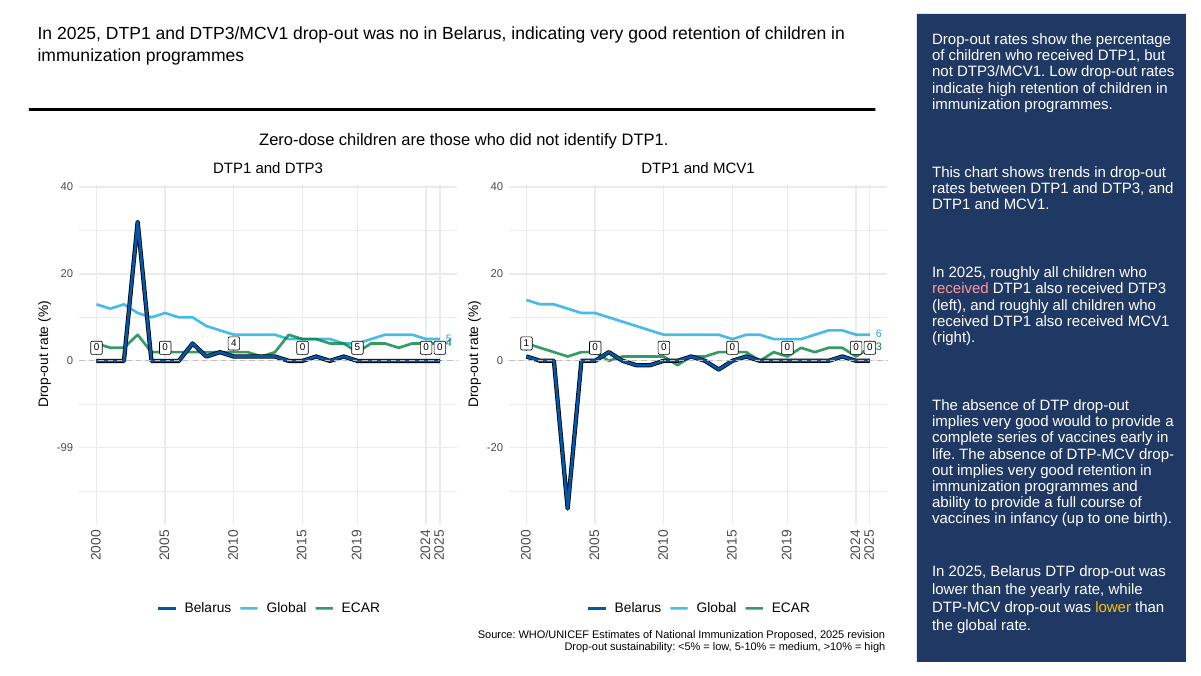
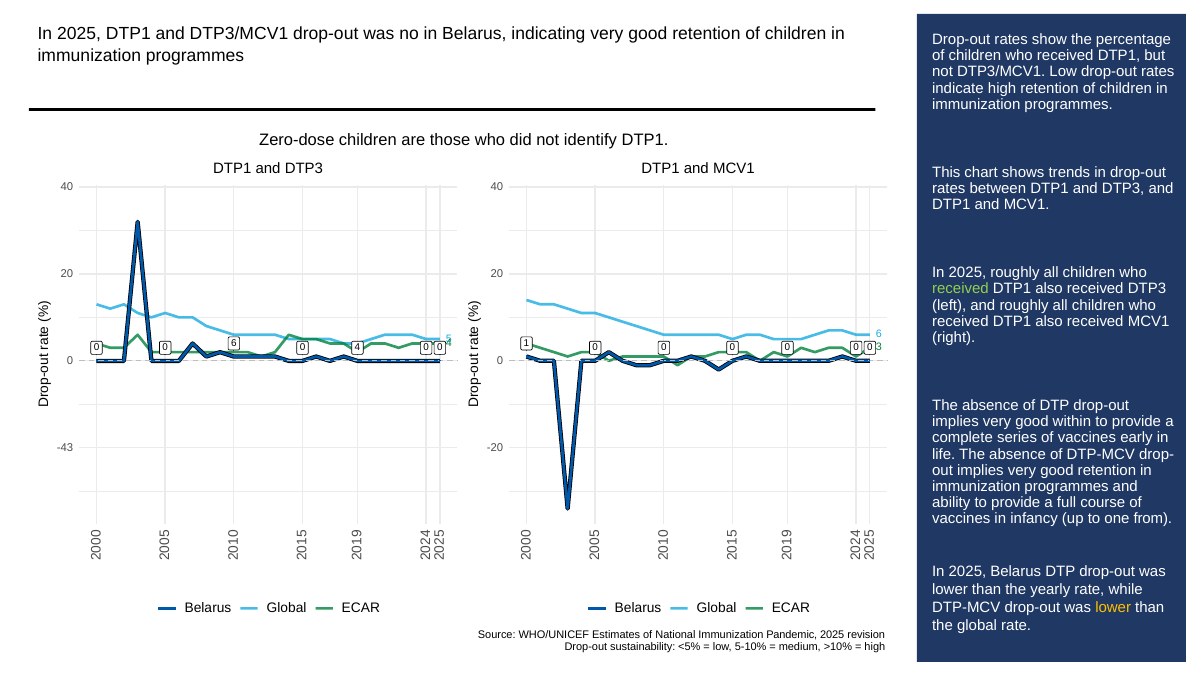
received colour: pink -> light green (960, 289)
4: 4 -> 6 (234, 343)
5: 5 -> 4 (357, 347)
would: would -> within (1072, 421)
-99: -99 -> -43 (65, 447)
birth: birth -> from (1153, 519)
Proposed: Proposed -> Pandemic (792, 635)
